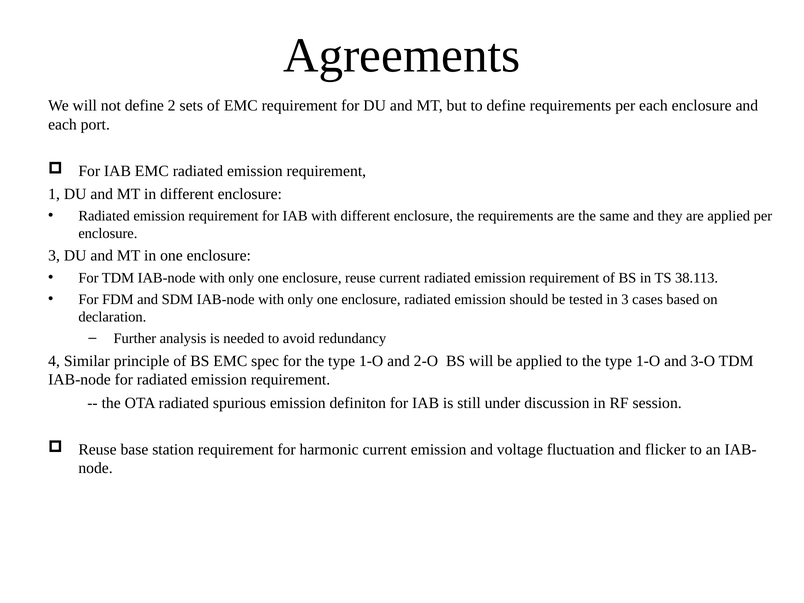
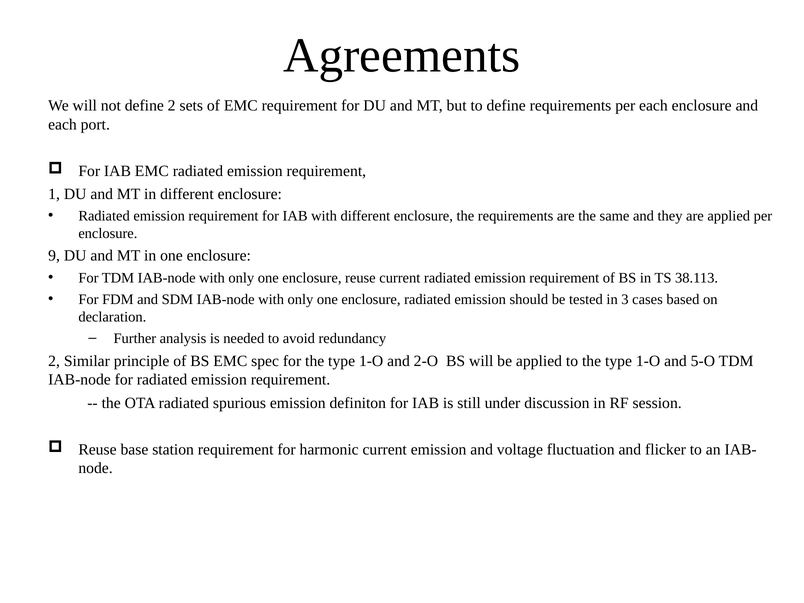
3: 3 -> 9 (54, 256)
4: 4 -> 2 (54, 361)
3-O: 3-O -> 5-O (703, 361)
